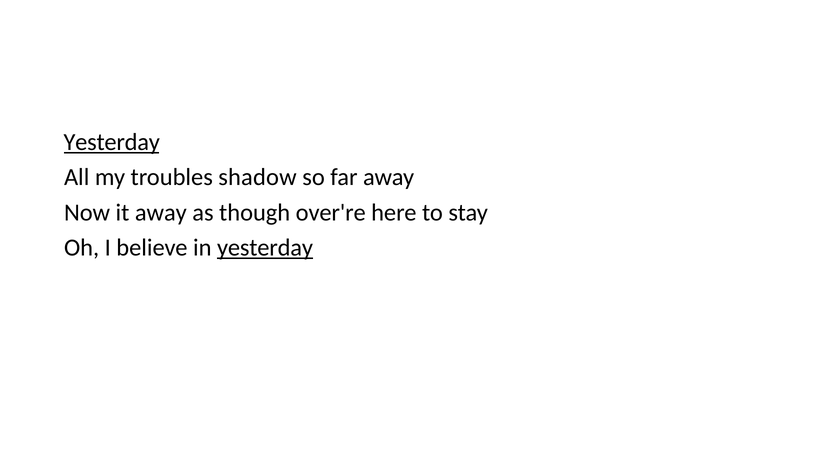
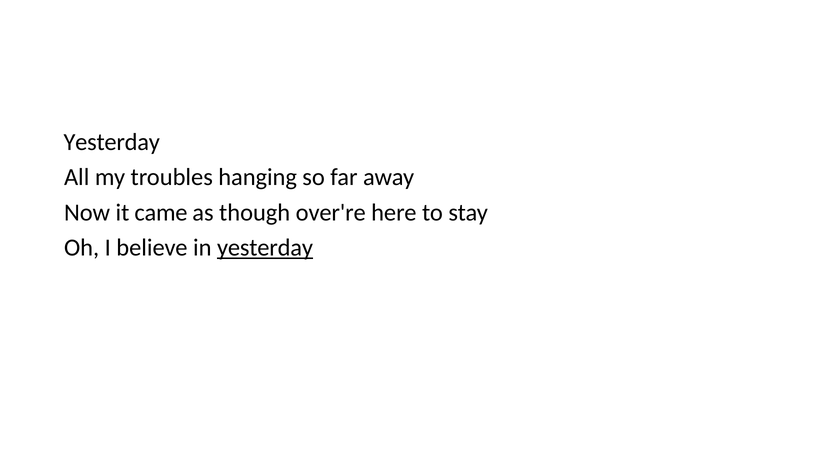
Yesterday underline: present -> none (112, 142)
shadow: shadow -> hanging (258, 177)
it away: away -> came (161, 212)
